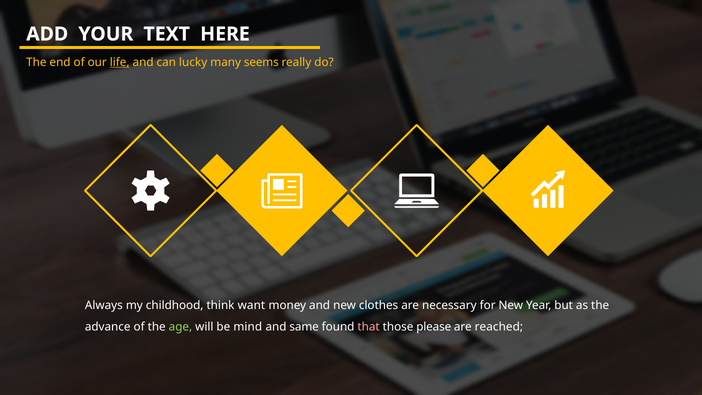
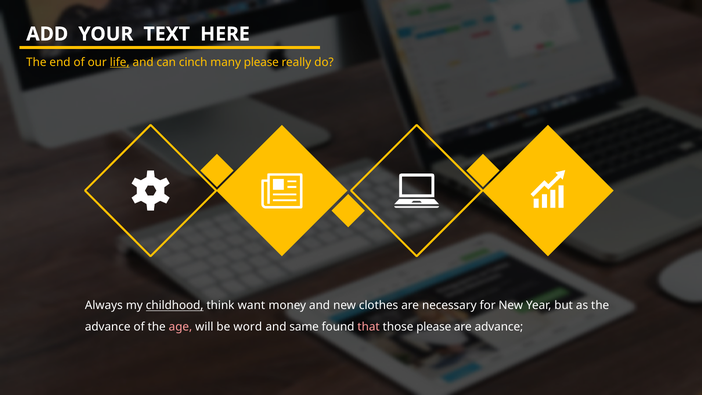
lucky: lucky -> cinch (193, 62)
many seems: seems -> please (261, 62)
childhood underline: none -> present (175, 306)
age colour: light green -> pink (180, 327)
mind: mind -> word (248, 327)
are reached: reached -> advance (499, 327)
